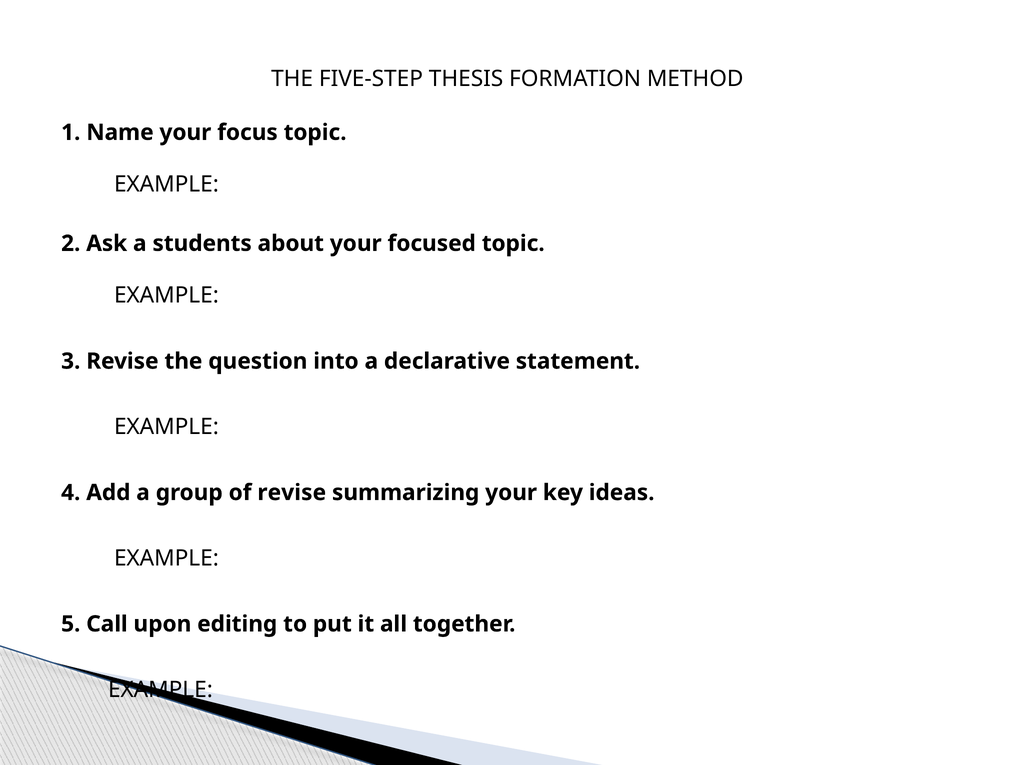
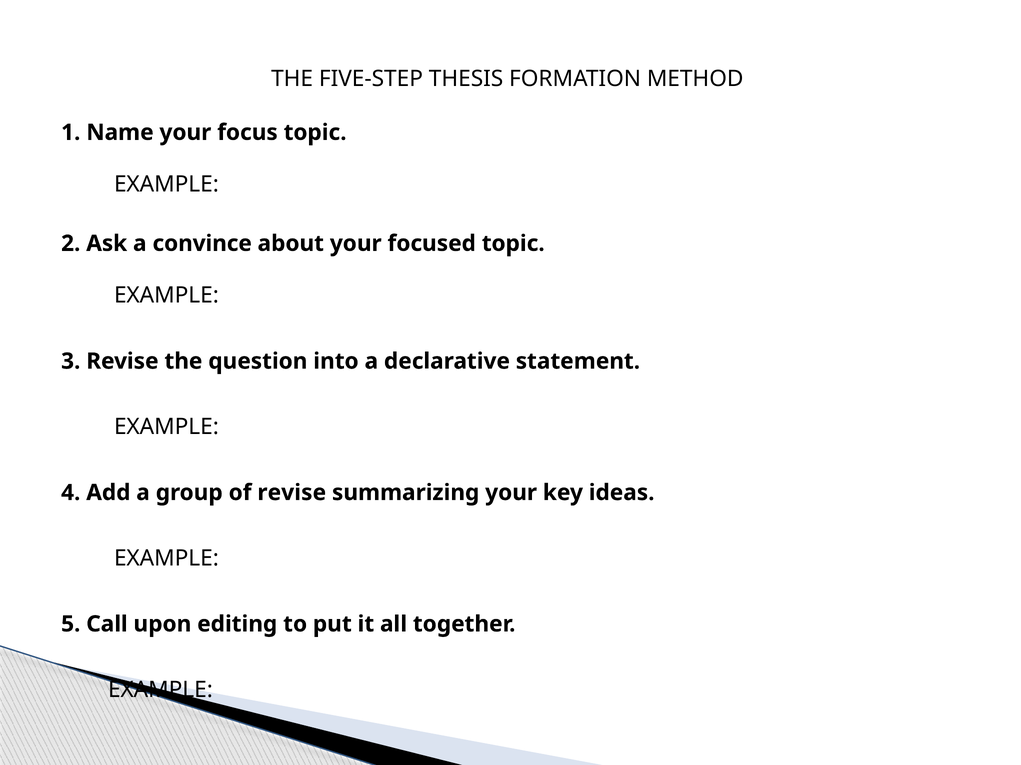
students: students -> convince (202, 244)
